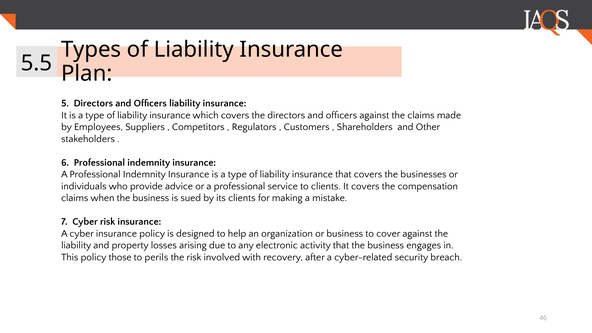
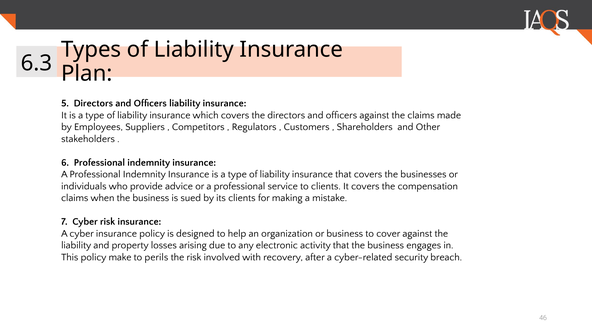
5.5: 5.5 -> 6.3 (36, 63)
those: those -> make (120, 257)
